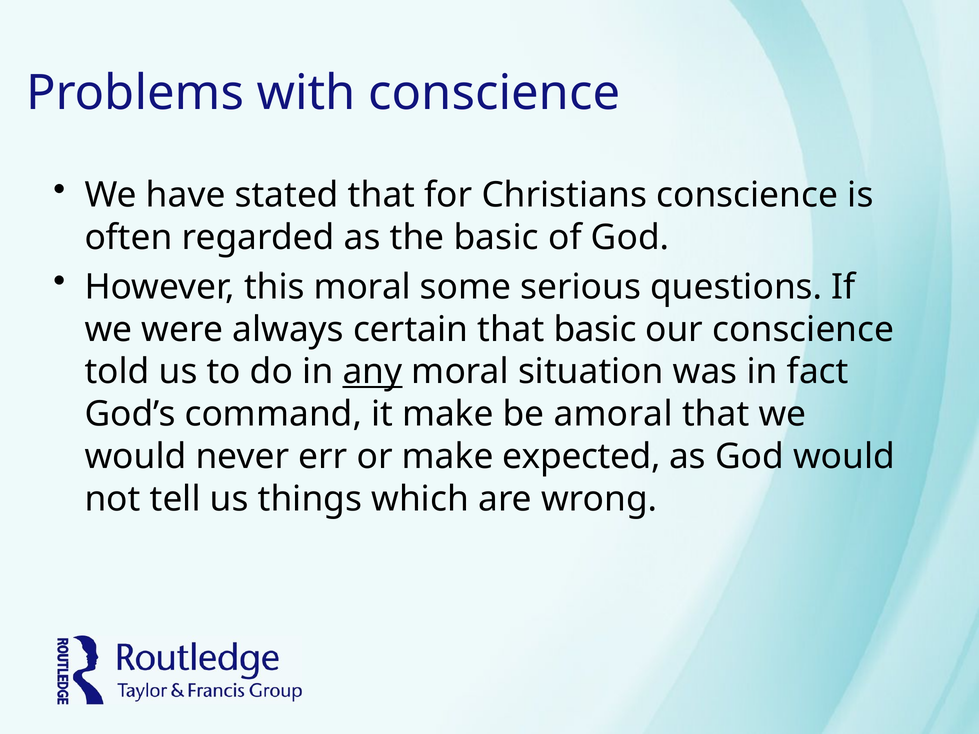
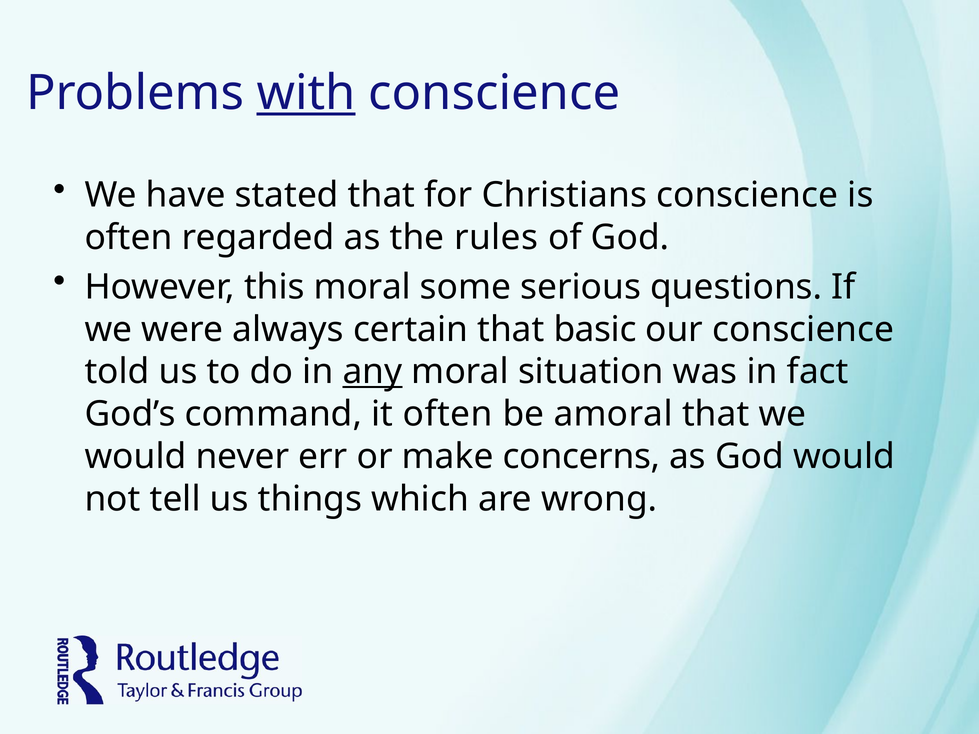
with underline: none -> present (306, 93)
the basic: basic -> rules (496, 238)
it make: make -> often (448, 414)
expected: expected -> concerns (581, 457)
